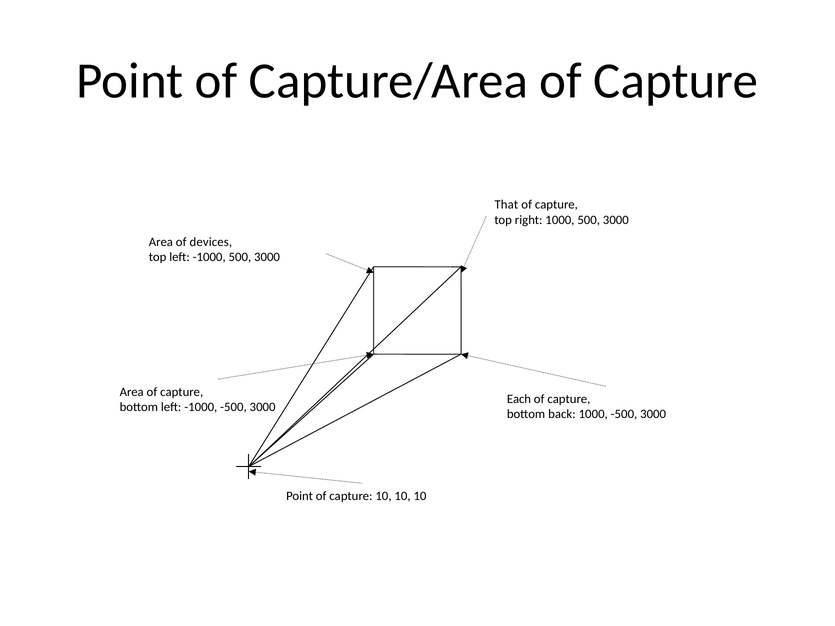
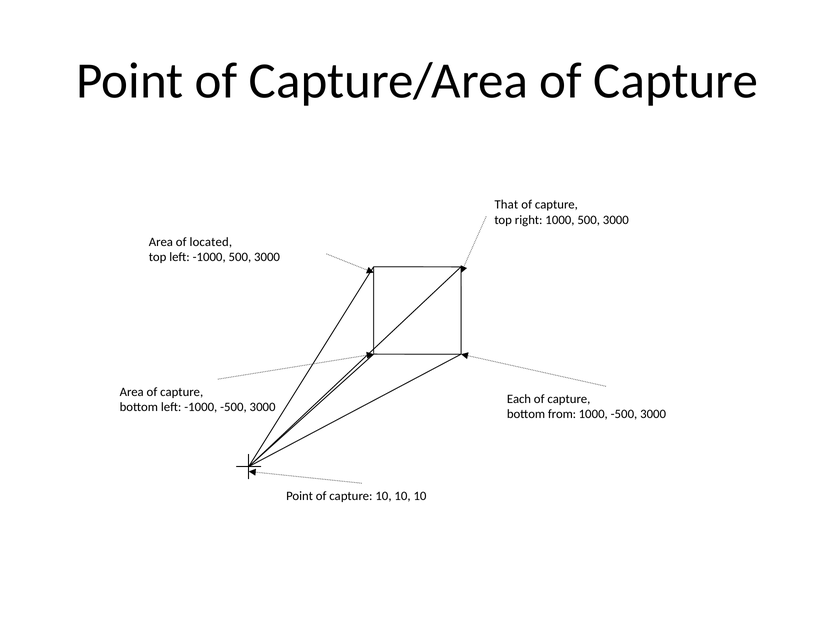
devices: devices -> located (211, 242)
back: back -> from (562, 414)
